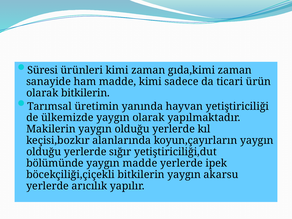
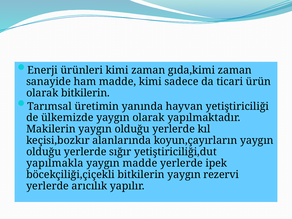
Süresi: Süresi -> Enerji (43, 70)
bölümünde: bölümünde -> yapılmakla (55, 163)
akarsu: akarsu -> rezervi (221, 175)
